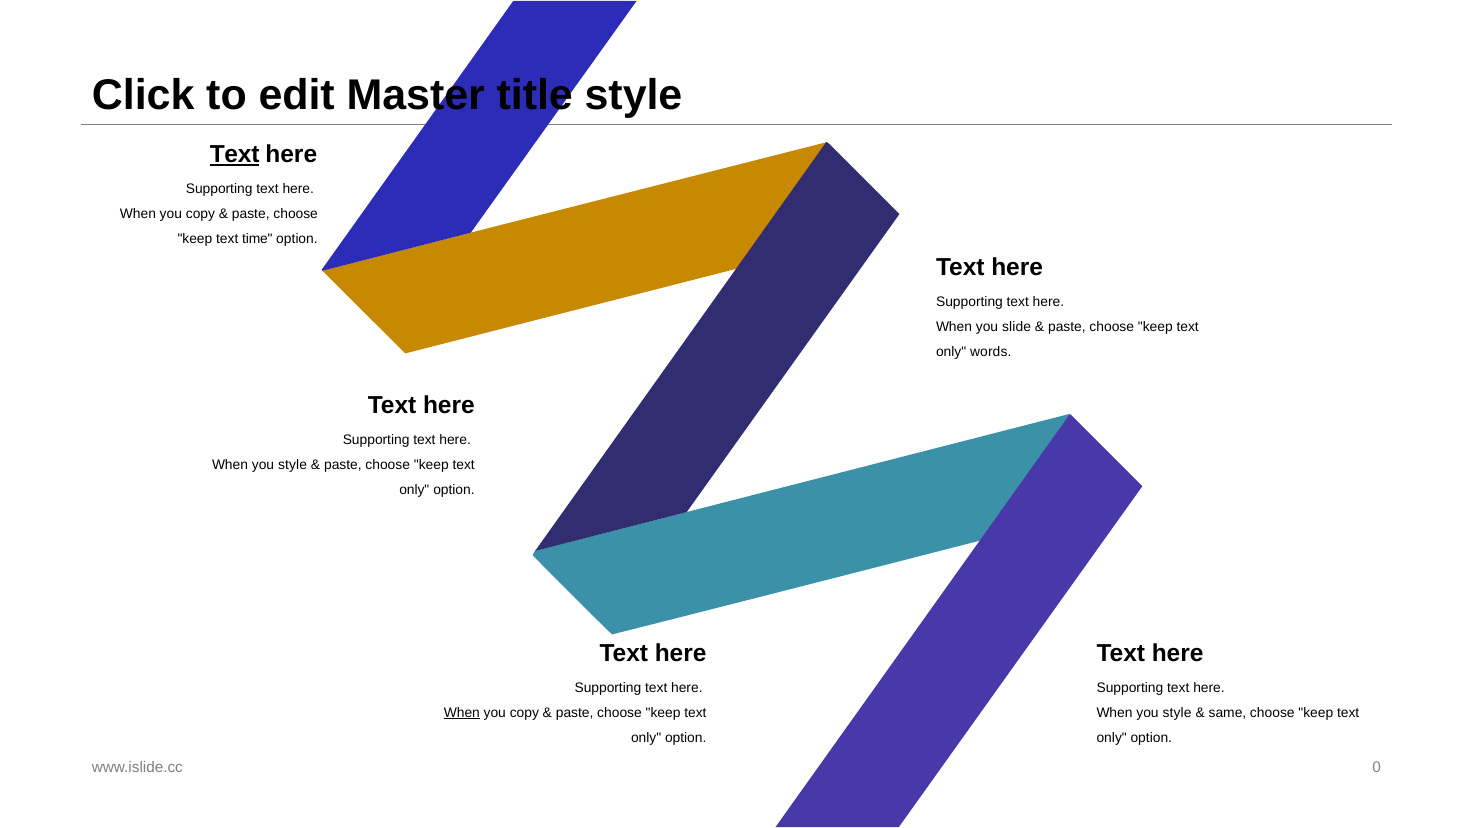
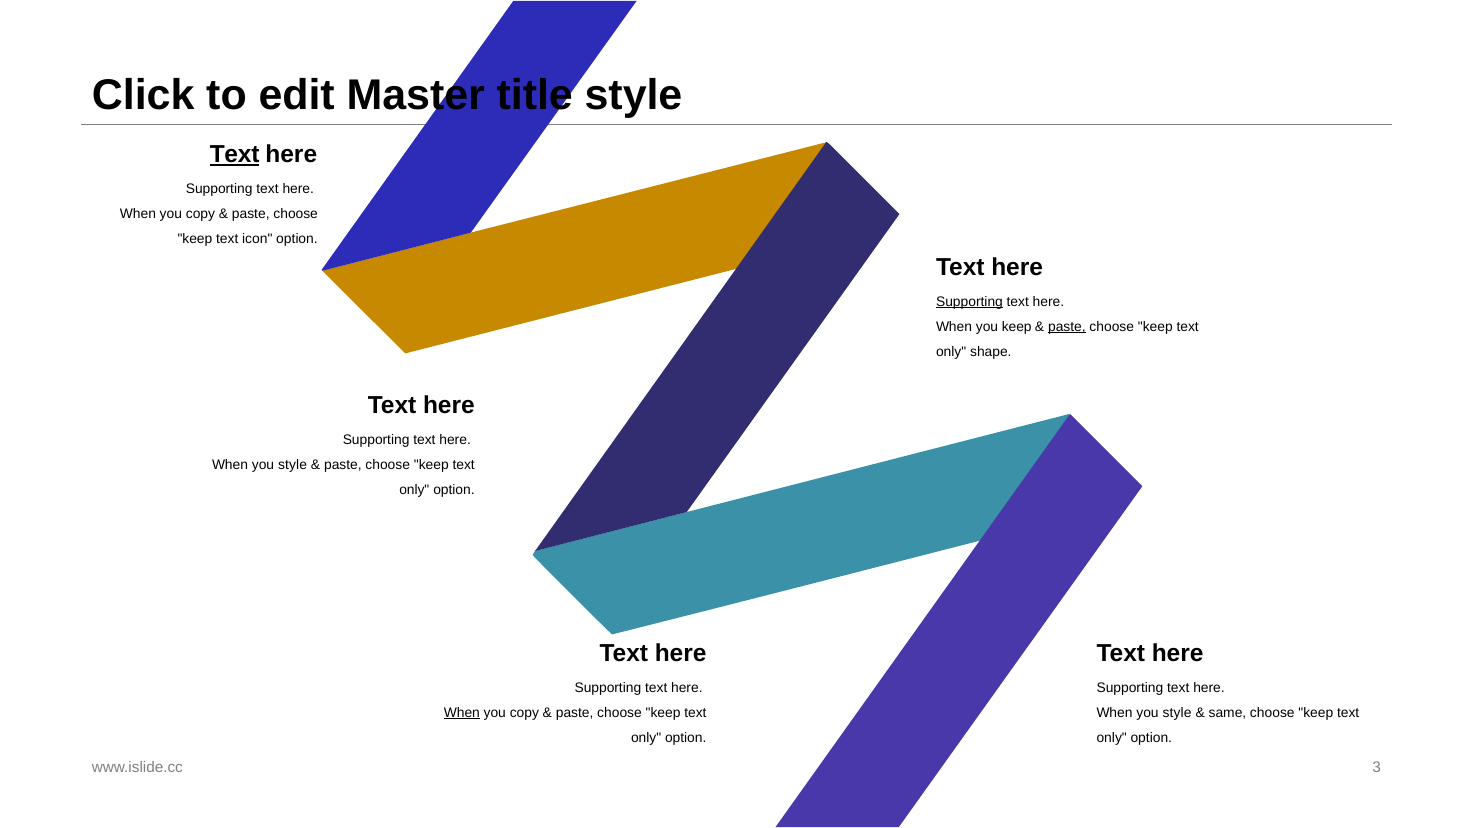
time: time -> icon (257, 239)
Supporting underline: none -> present (969, 302)
you slide: slide -> keep (1017, 327)
paste underline: none -> present (1067, 327)
words: words -> shape (991, 352)
0: 0 -> 3 (1377, 767)
